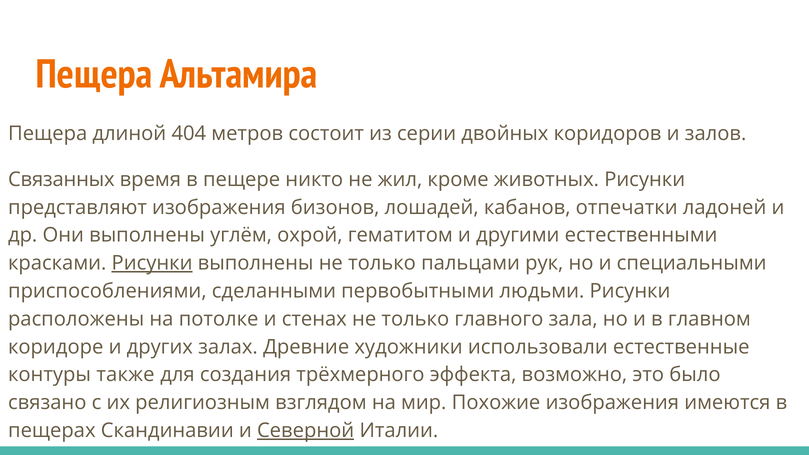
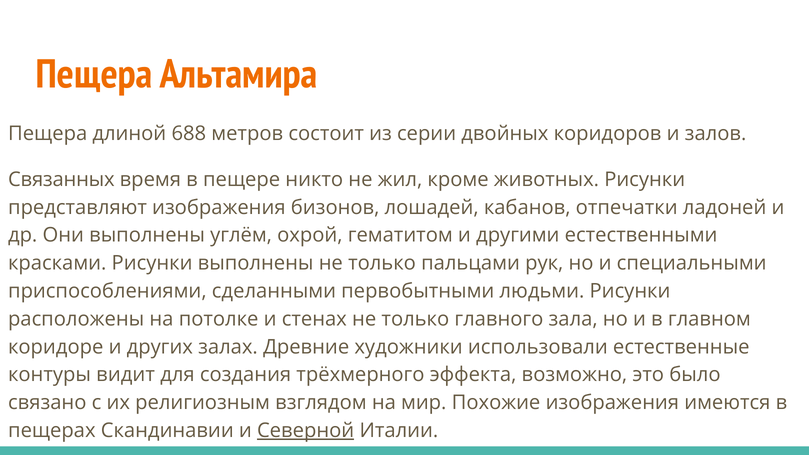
404: 404 -> 688 (189, 134)
Рисунки underline: present -> none (152, 263)
также: также -> видит (126, 375)
